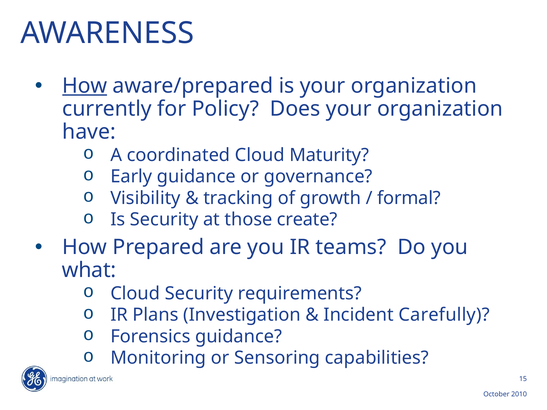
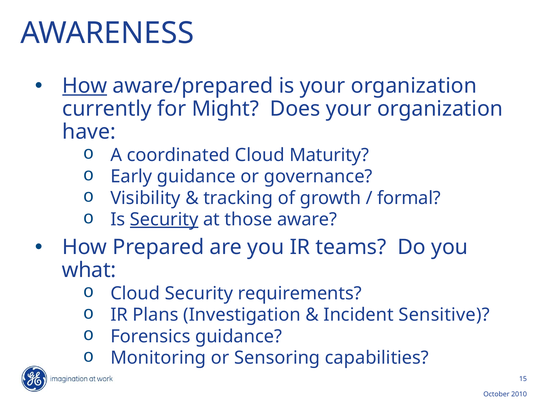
Policy: Policy -> Might (225, 109)
Security underline: none -> present (164, 220)
create: create -> aware (307, 220)
Carefully: Carefully -> Sensitive (444, 315)
